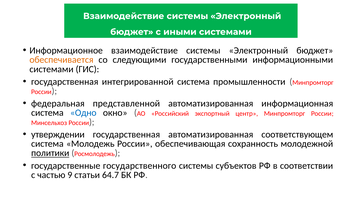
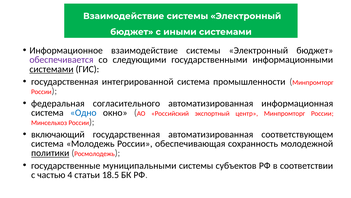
обеспечивается colour: orange -> purple (61, 60)
системами underline: none -> present (52, 69)
представленной: представленной -> согласительного (126, 103)
утверждении: утверждении -> включающий (58, 134)
государственного: государственного -> муниципальными (140, 165)
9: 9 -> 4 (70, 174)
64.7: 64.7 -> 18.5 (111, 174)
